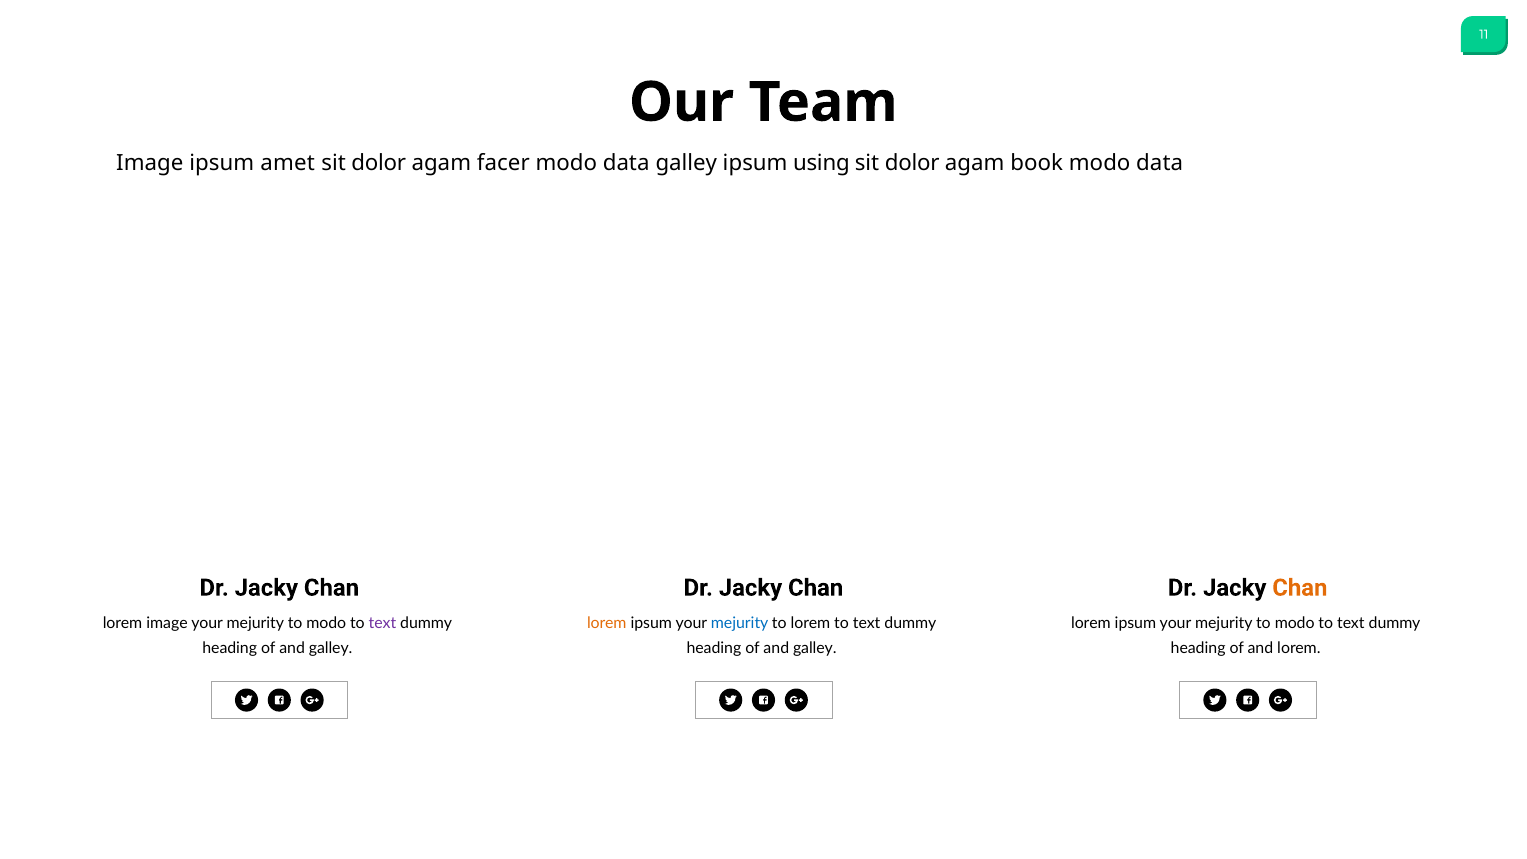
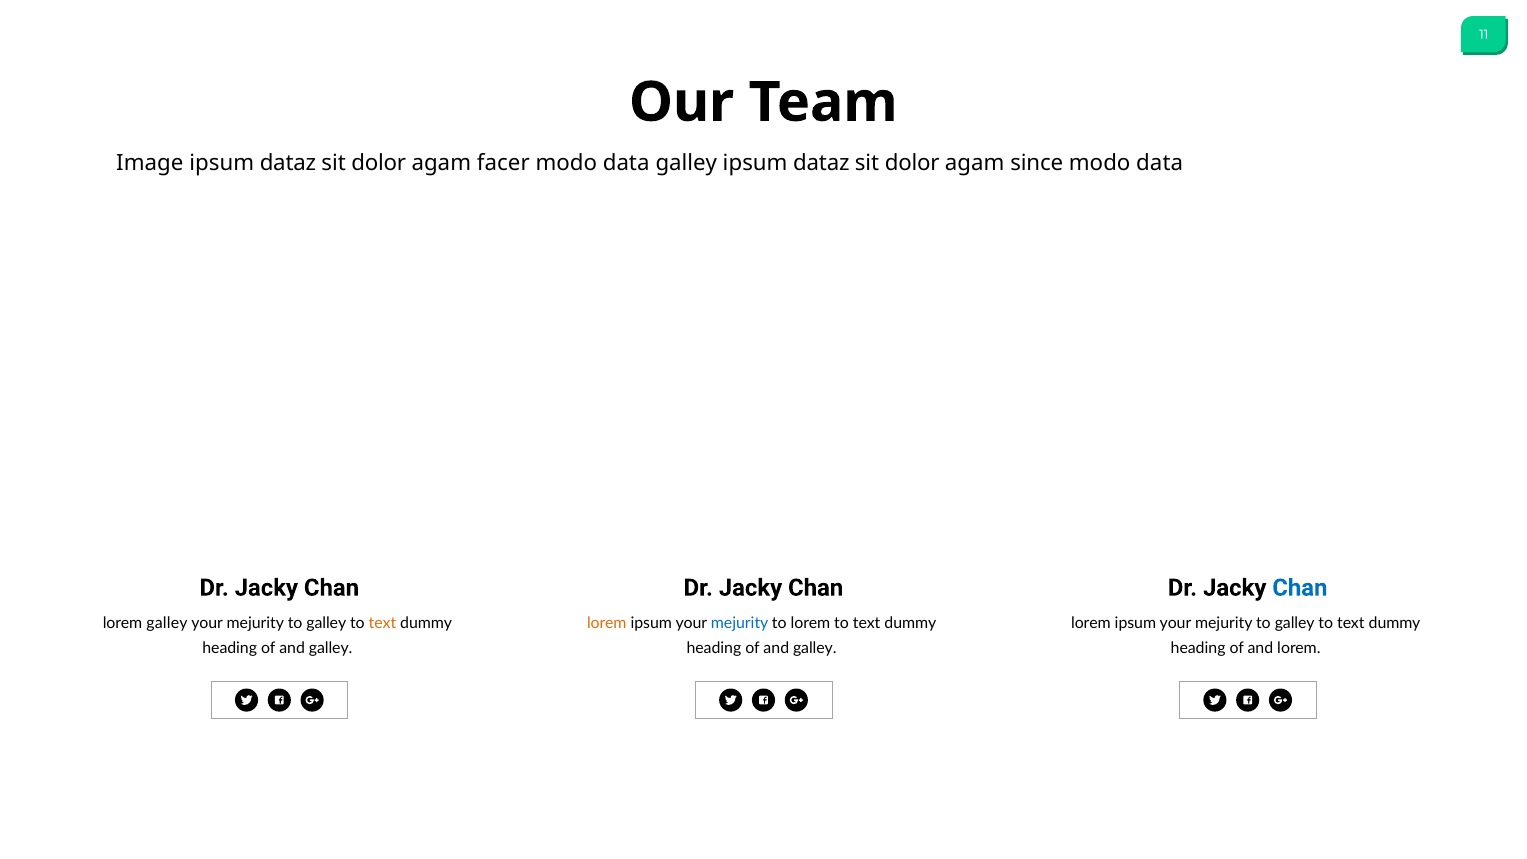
amet: amet -> dataz (288, 163)
using: using -> dataz (821, 163)
book: book -> since (1037, 163)
Chan colour: orange -> blue (1300, 588)
lorem image: image -> galley (167, 623)
modo: modo -> galley (326, 623)
text colour: purple -> orange (382, 623)
modo: modo -> galley (1295, 623)
